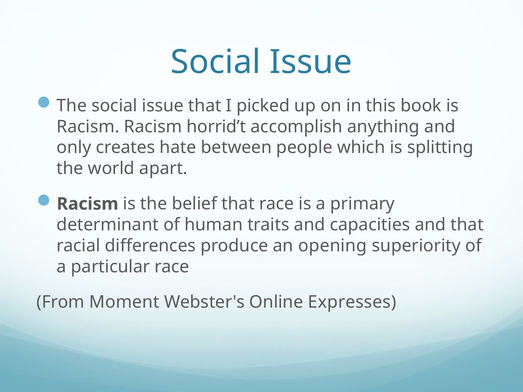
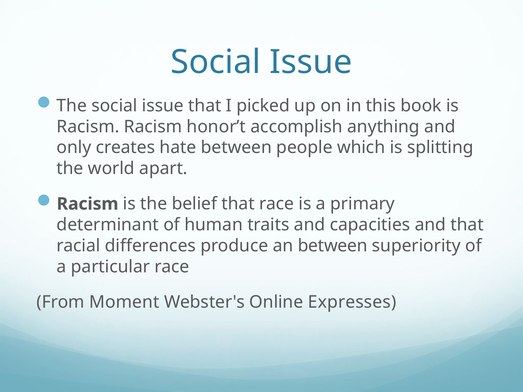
horrid’t: horrid’t -> honor’t (216, 127)
an opening: opening -> between (333, 246)
